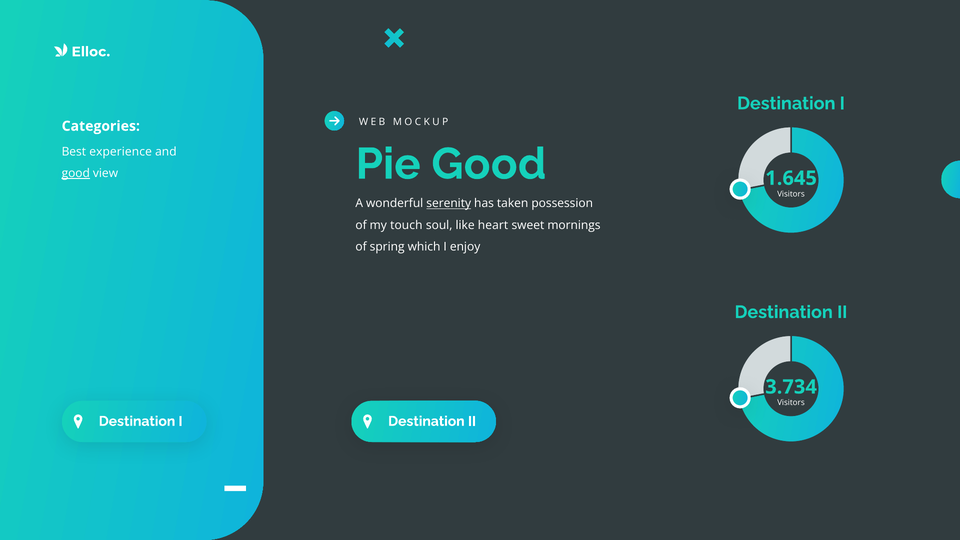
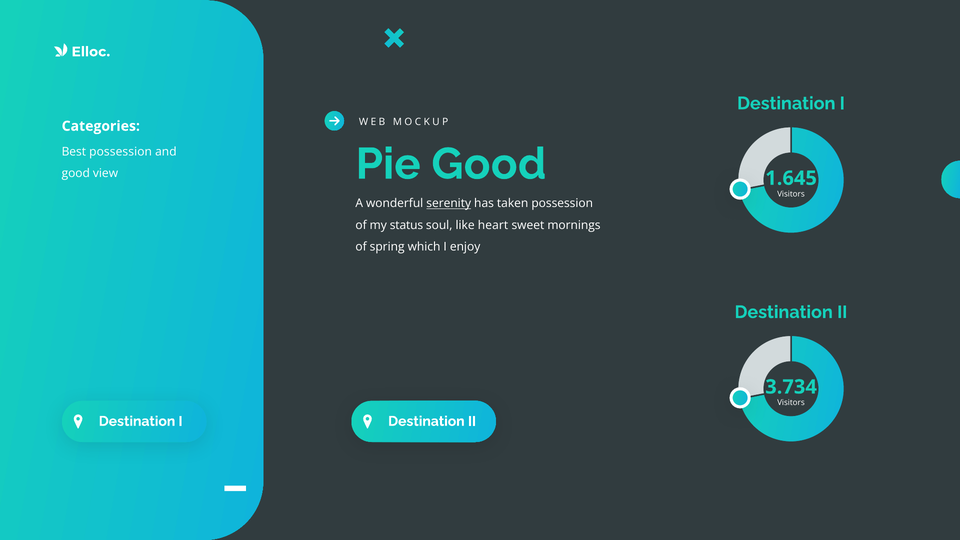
Best experience: experience -> possession (121, 152)
good underline: present -> none (76, 173)
touch: touch -> status (406, 225)
